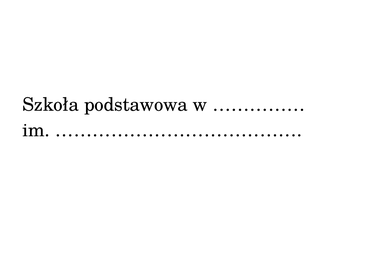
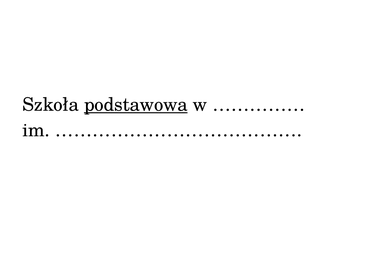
podstawowa underline: none -> present (136, 105)
